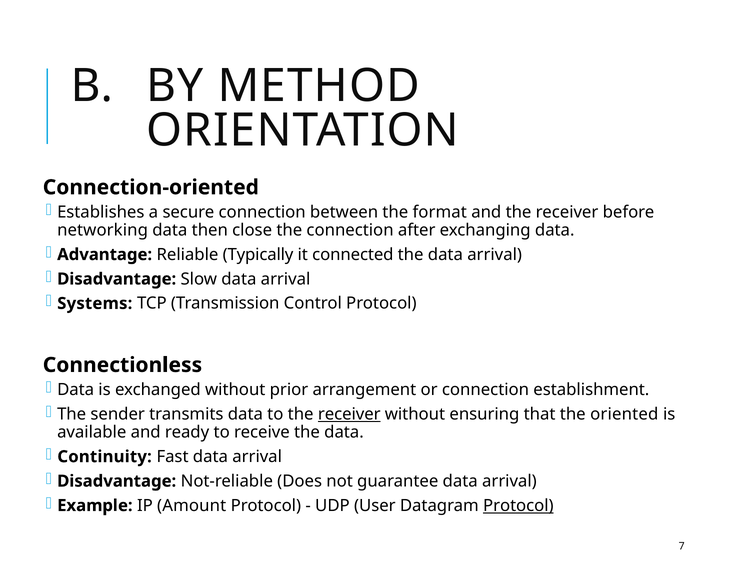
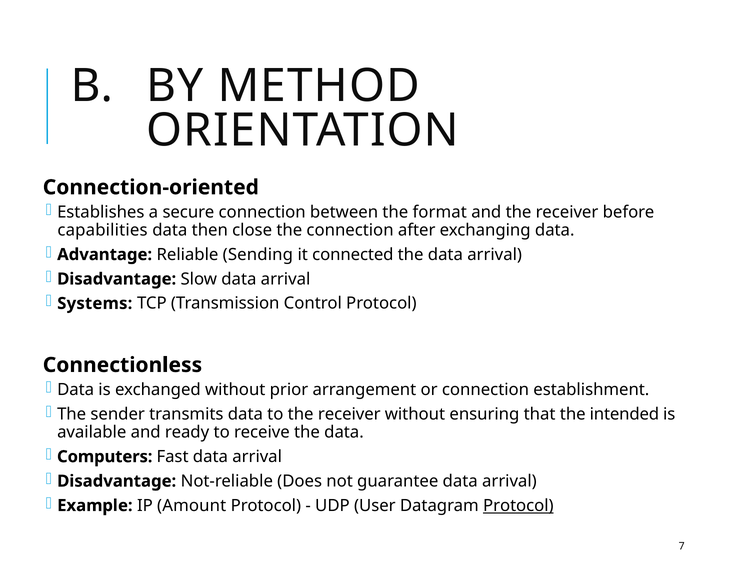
networking: networking -> capabilities (102, 230)
Typically: Typically -> Sending (258, 254)
receiver underline: present -> none (349, 414)
oriented: oriented -> intended (624, 414)
Continuity: Continuity -> Computers (105, 456)
